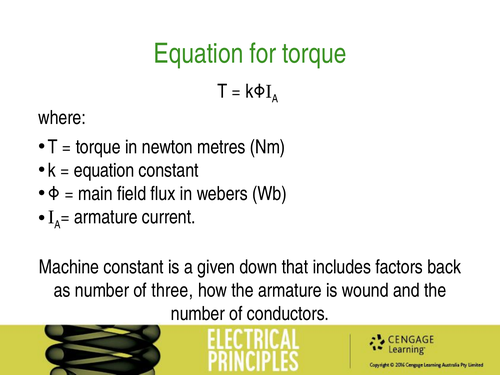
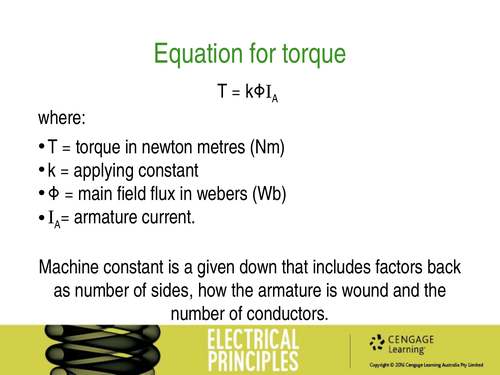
equation: equation -> applying (104, 170)
three: three -> sides (172, 290)
